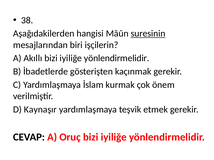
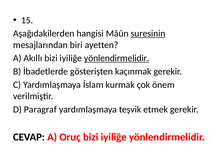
38: 38 -> 15 (27, 20)
işçilerin: işçilerin -> ayetten (102, 45)
yönlendirmelidir underline: none -> present (117, 58)
Kaynaşır: Kaynaşır -> Paragraf (40, 110)
